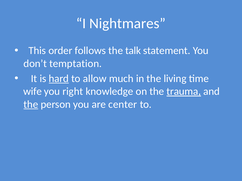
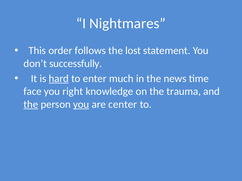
talk: talk -> lost (133, 51)
temptation: temptation -> successfully (76, 64)
allow: allow -> enter (95, 79)
living: living -> news (175, 79)
wife: wife -> face (33, 92)
trauma underline: present -> none (184, 92)
you underline: none -> present (81, 105)
